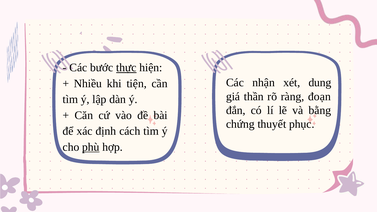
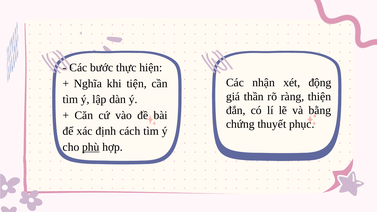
thực underline: present -> none (126, 68)
dung: dung -> động (320, 83)
Nhiều: Nhiều -> Nghĩa (88, 84)
đoạn: đoạn -> thiện (320, 97)
